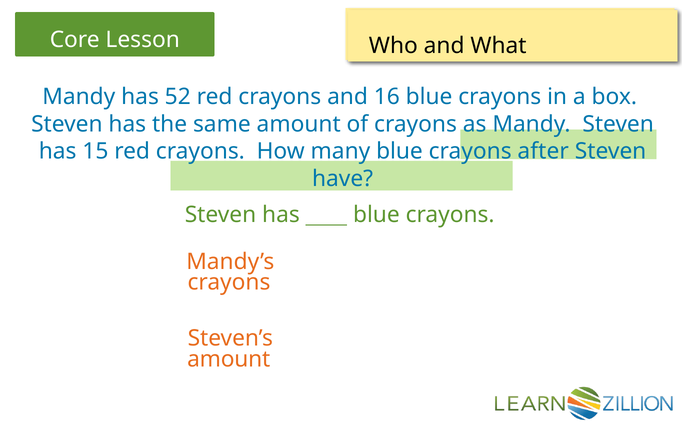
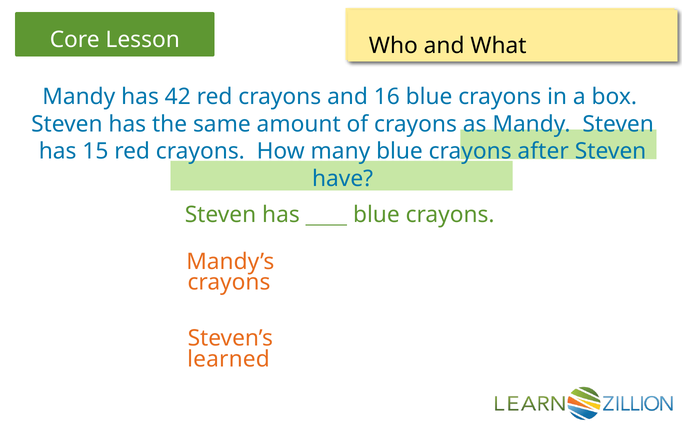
52: 52 -> 42 (178, 97)
amount: amount -> learned (229, 359)
